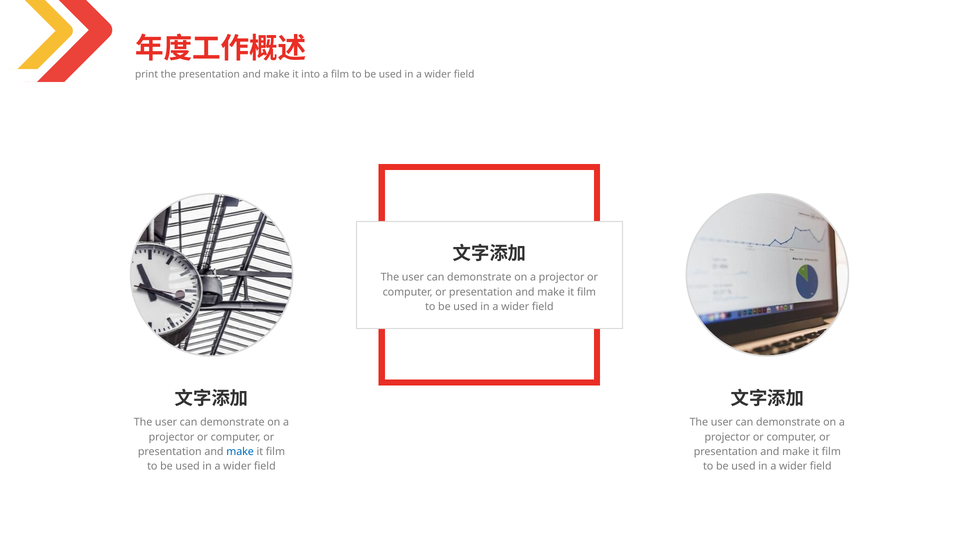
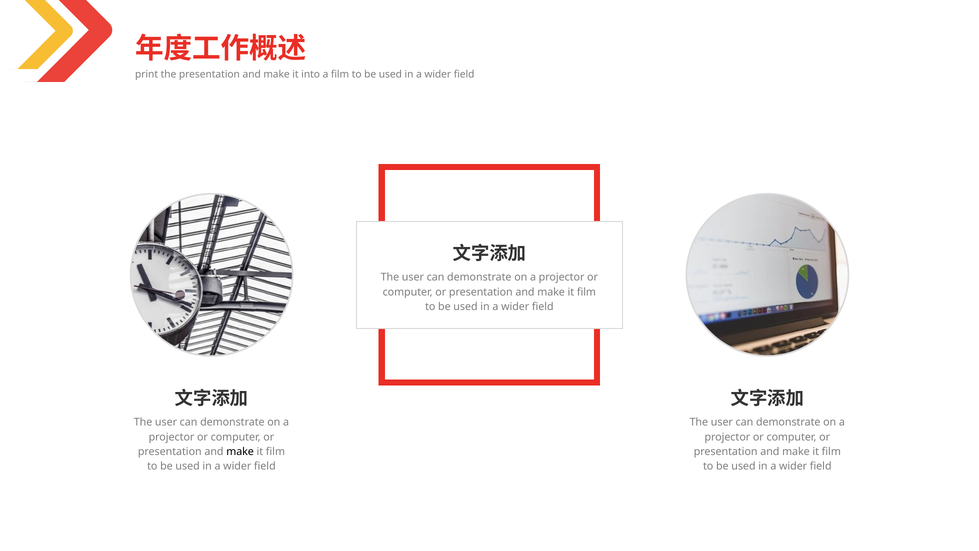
make colour: blue -> black (240, 451)
